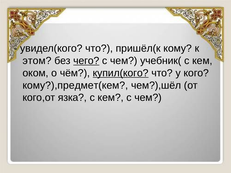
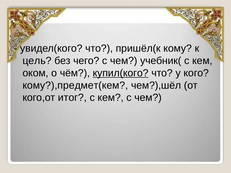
этом: этом -> цель (37, 61)
чего underline: present -> none (86, 61)
язка: язка -> итог (72, 98)
